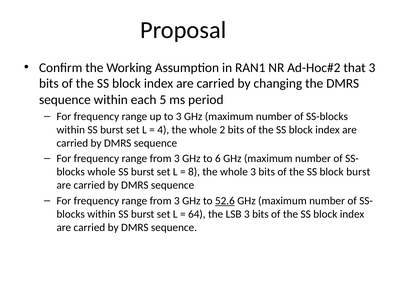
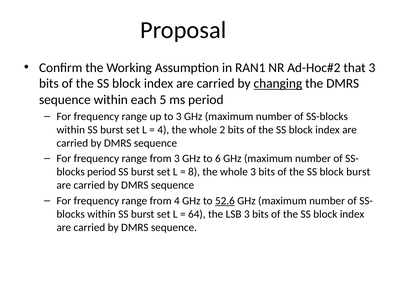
changing underline: none -> present (278, 84)
whole: whole -> period (102, 172)
3: 3 -> 4 (177, 201)
